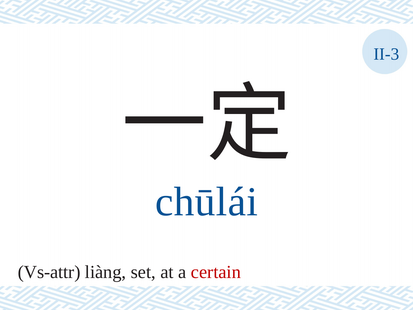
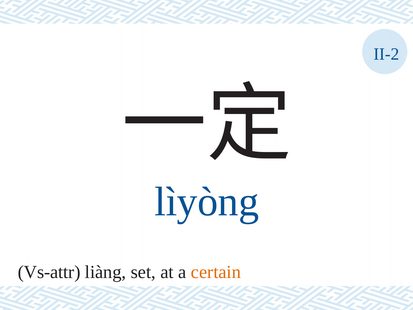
II-3: II-3 -> II-2 (386, 54)
chūlái: chūlái -> lìyòng (207, 202)
certain colour: red -> orange (216, 272)
